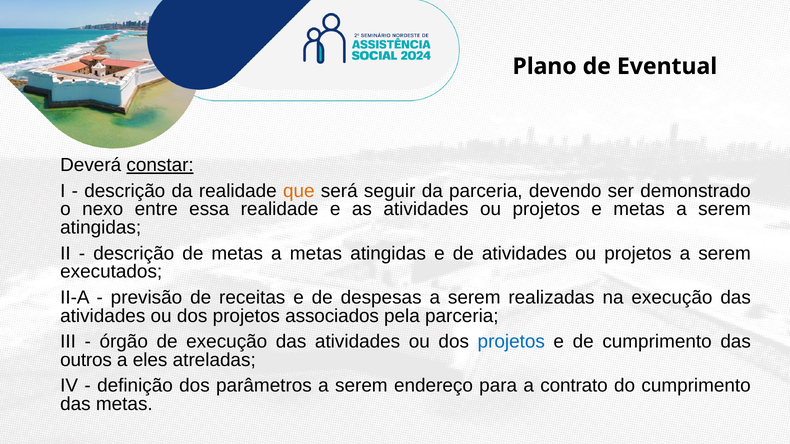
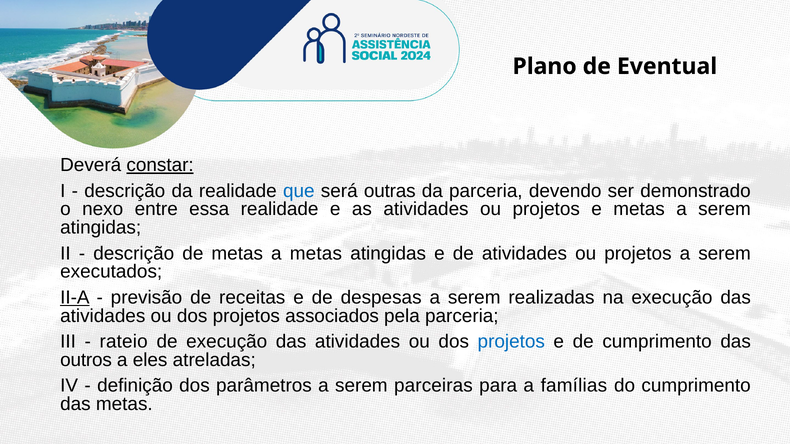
que colour: orange -> blue (299, 191)
seguir: seguir -> outras (390, 191)
II-A underline: none -> present (75, 298)
órgão: órgão -> rateio (124, 342)
endereço: endereço -> parceiras (433, 386)
contrato: contrato -> famílias (574, 386)
